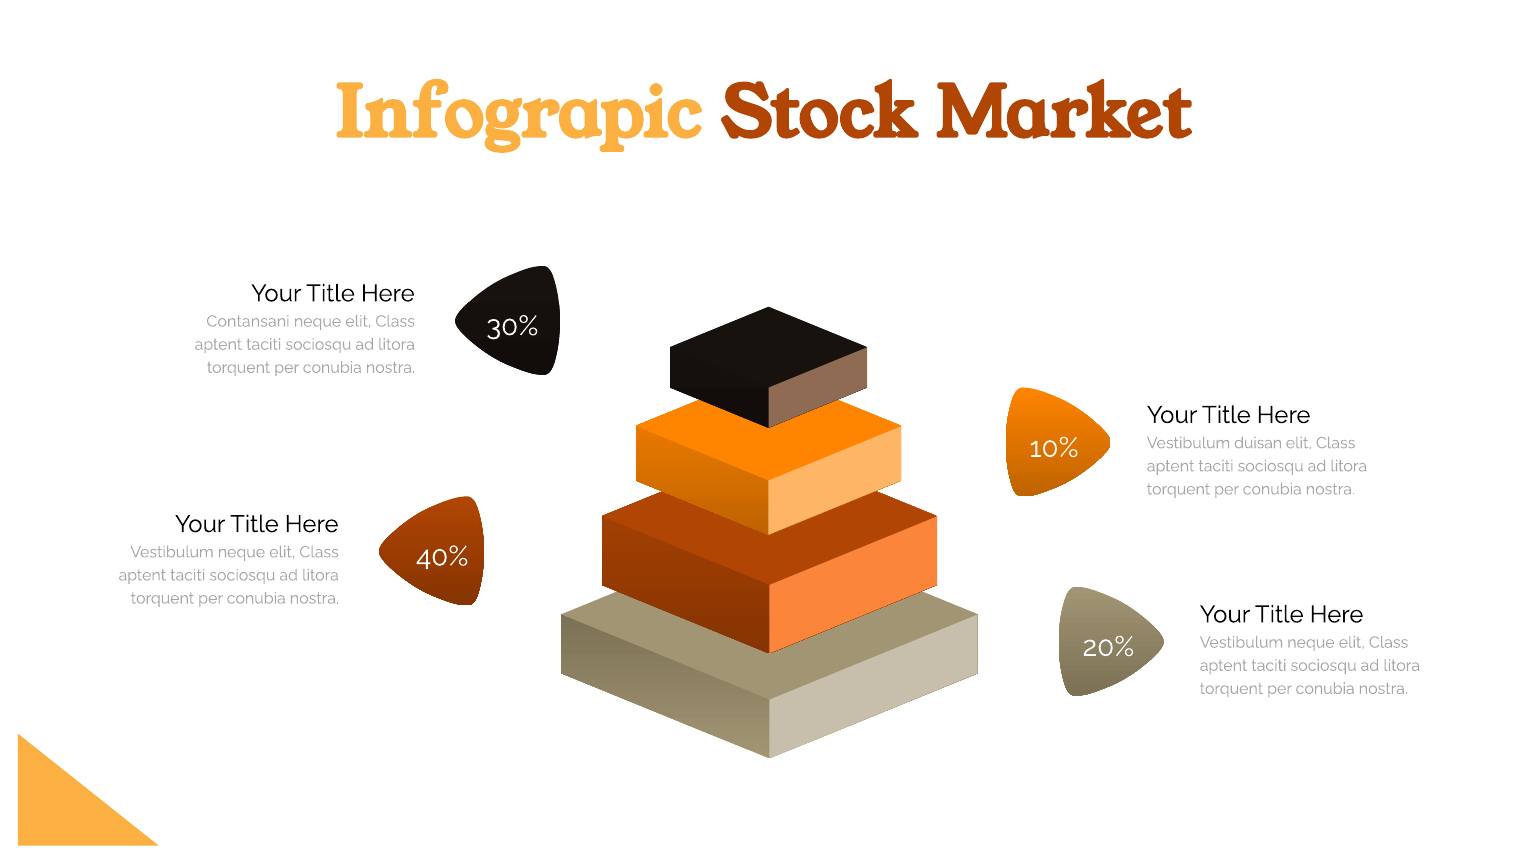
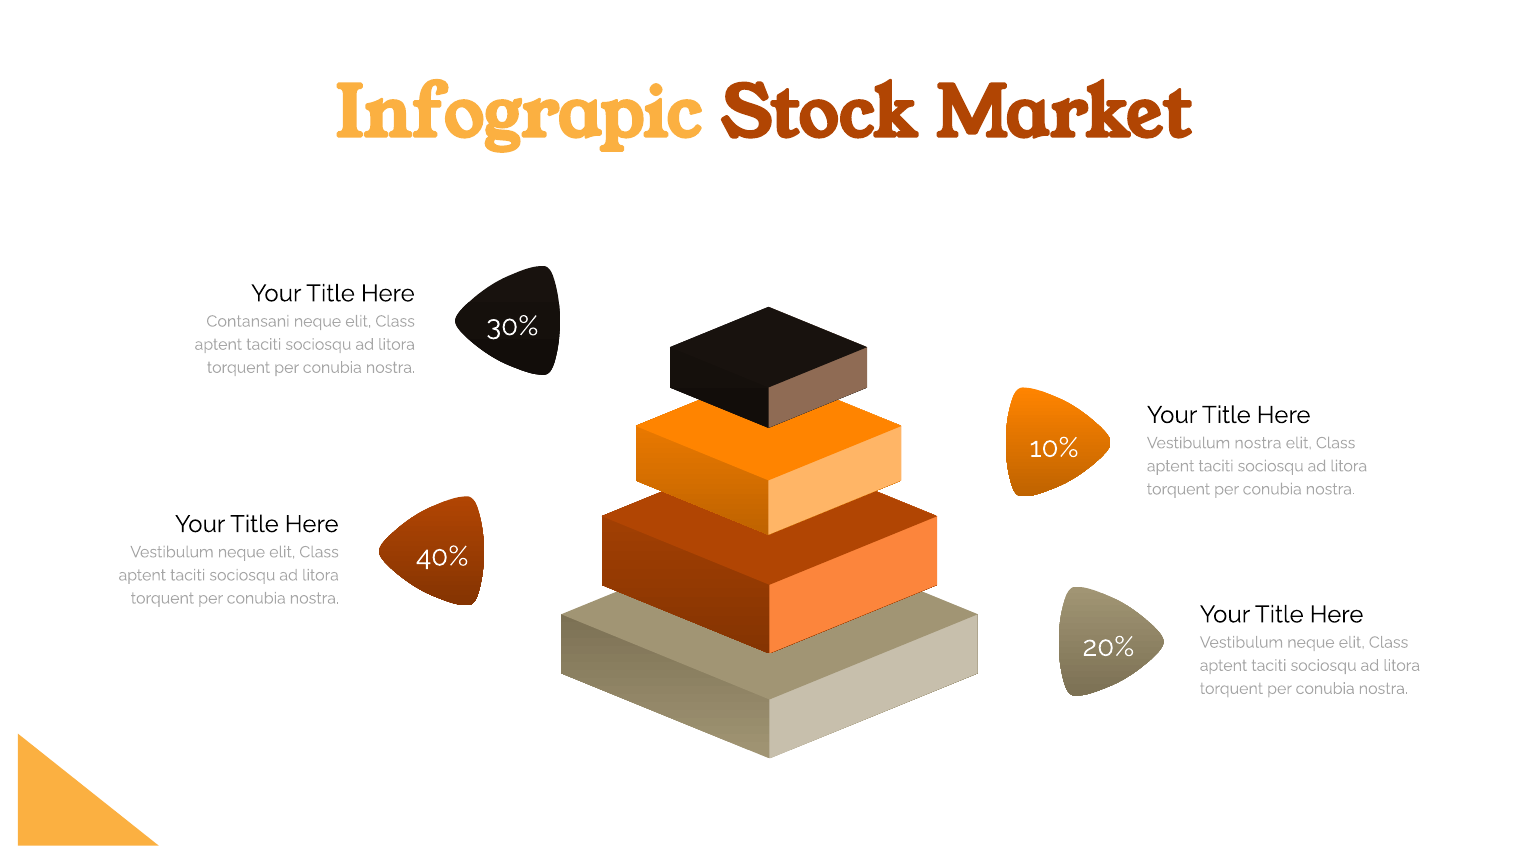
Vestibulum duisan: duisan -> nostra (1258, 443)
